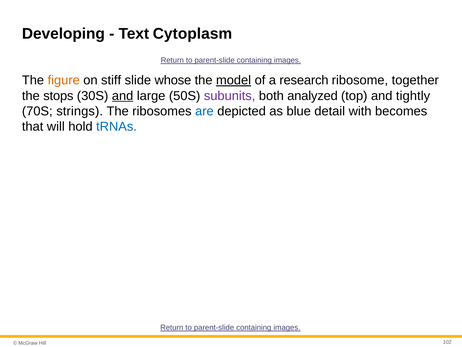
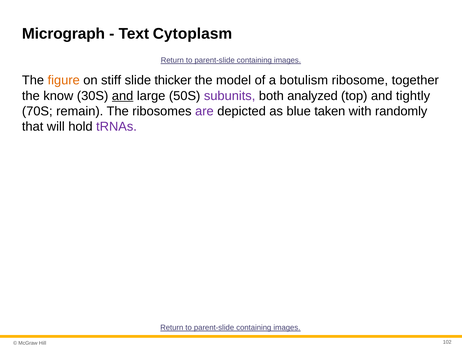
Developing: Developing -> Micrograph (63, 34)
whose: whose -> thicker (173, 80)
model underline: present -> none (234, 80)
research: research -> botulism (304, 80)
stops: stops -> know (58, 96)
strings: strings -> remain (80, 111)
are colour: blue -> purple (204, 111)
detail: detail -> taken (330, 111)
becomes: becomes -> randomly (401, 111)
tRNAs colour: blue -> purple (117, 126)
